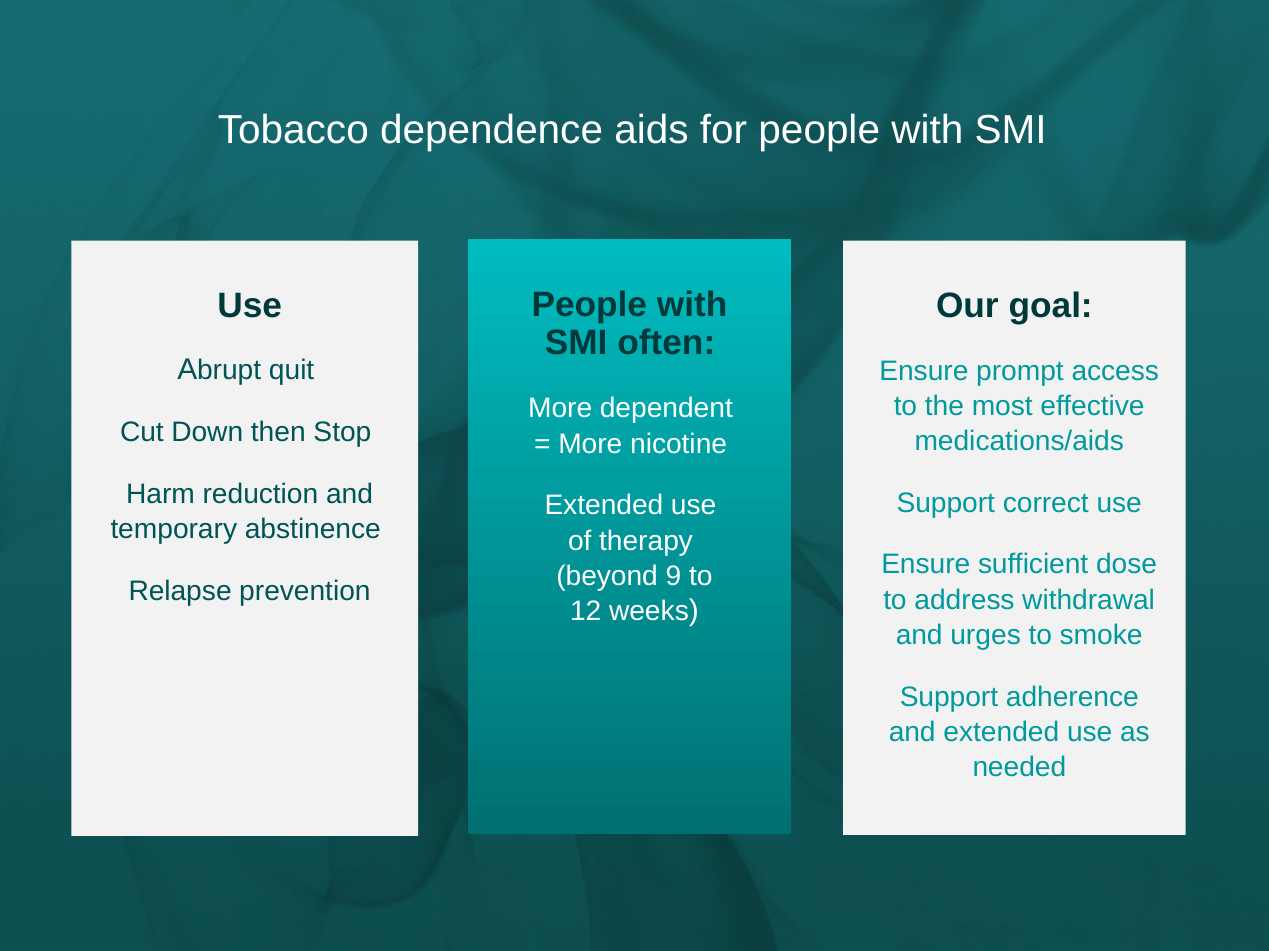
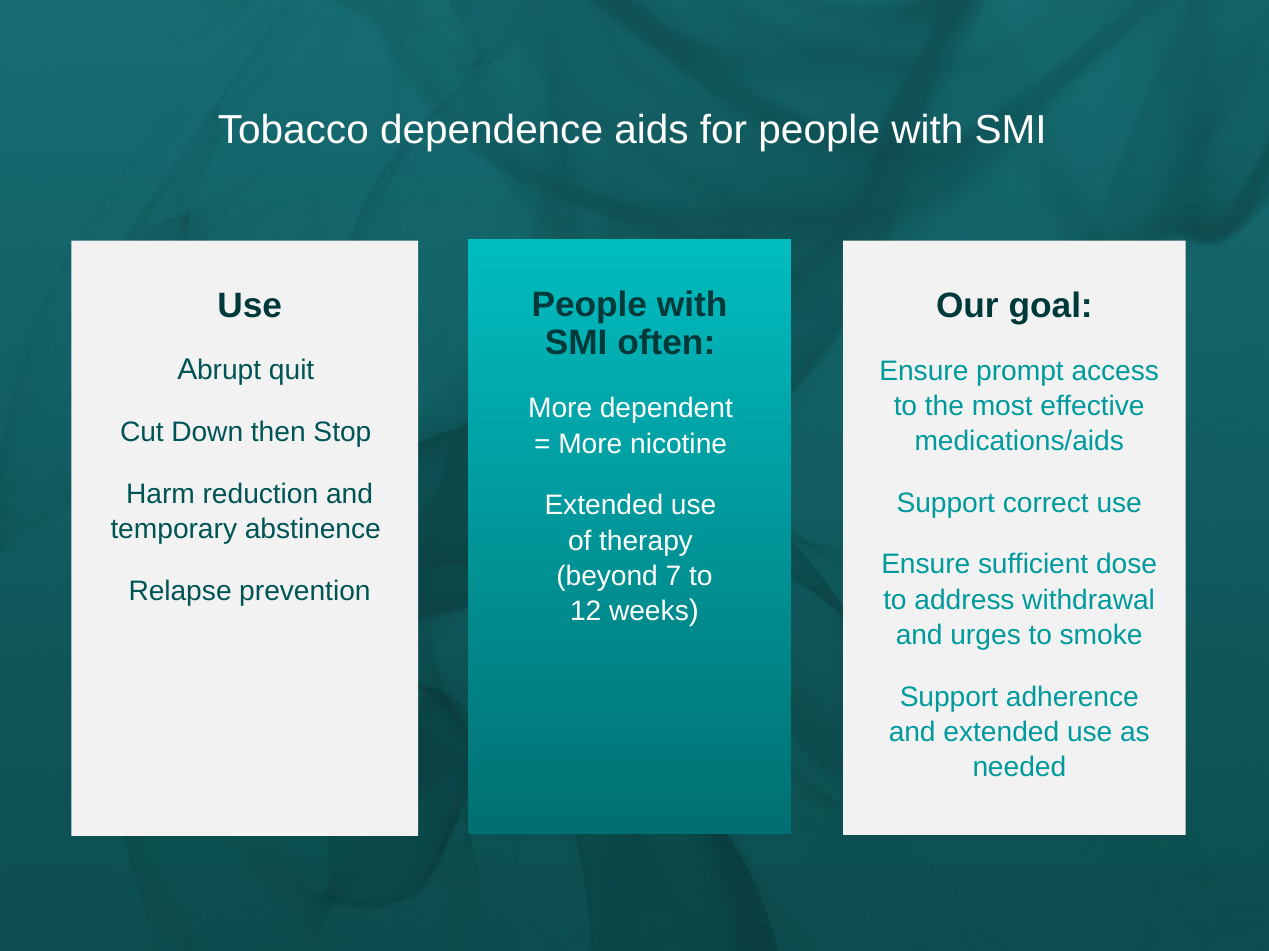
9: 9 -> 7 (673, 576)
